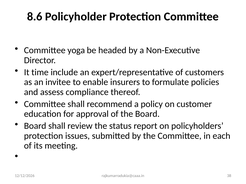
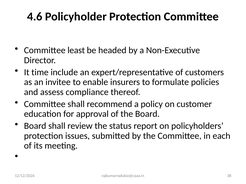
8.6: 8.6 -> 4.6 (35, 17)
yoga: yoga -> least (76, 50)
